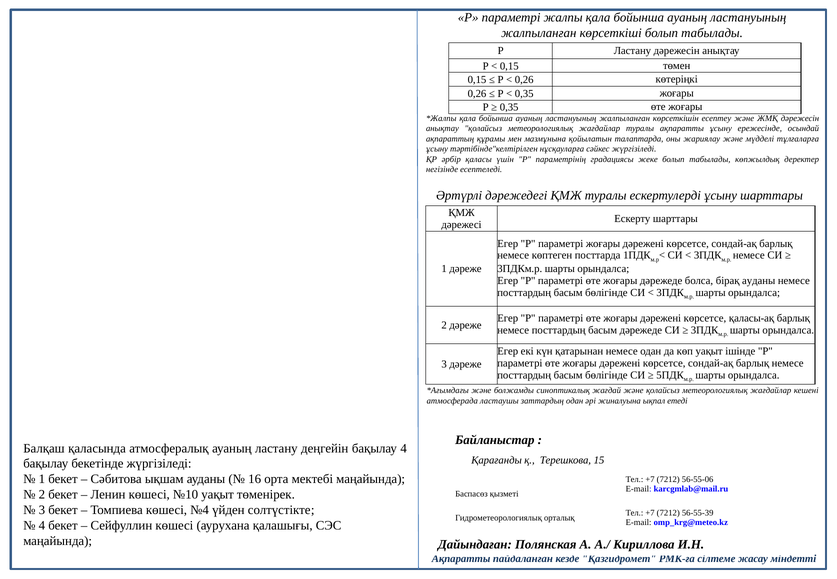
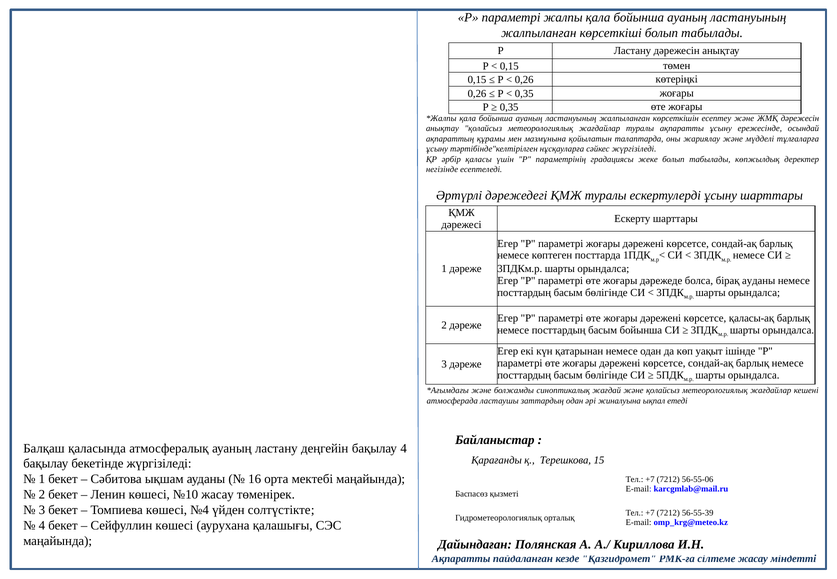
басым дәрежеде: дәрежеде -> бойынша (641, 330)
№10 уақыт: уақыт -> жасау (218, 495)
